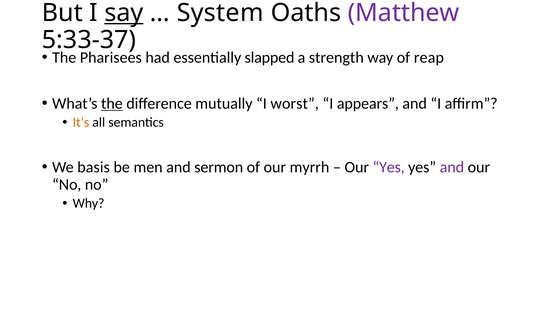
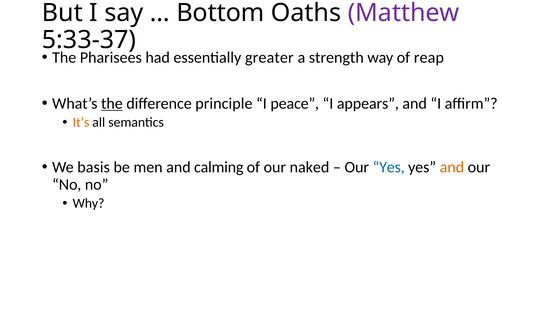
say underline: present -> none (124, 13)
System: System -> Bottom (220, 13)
slapped: slapped -> greater (269, 57)
mutually: mutually -> principle (224, 103)
worst: worst -> peace (295, 103)
sermon: sermon -> calming (219, 167)
myrrh: myrrh -> naked (309, 167)
Yes colour: purple -> blue (389, 167)
and colour: purple -> orange (452, 167)
